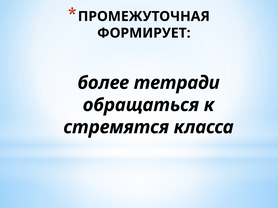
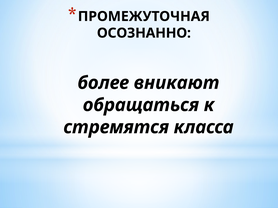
ФОРМИРУЕТ: ФОРМИРУЕТ -> ОСОЗНАННО (144, 33)
тетради: тетради -> вникают (177, 83)
